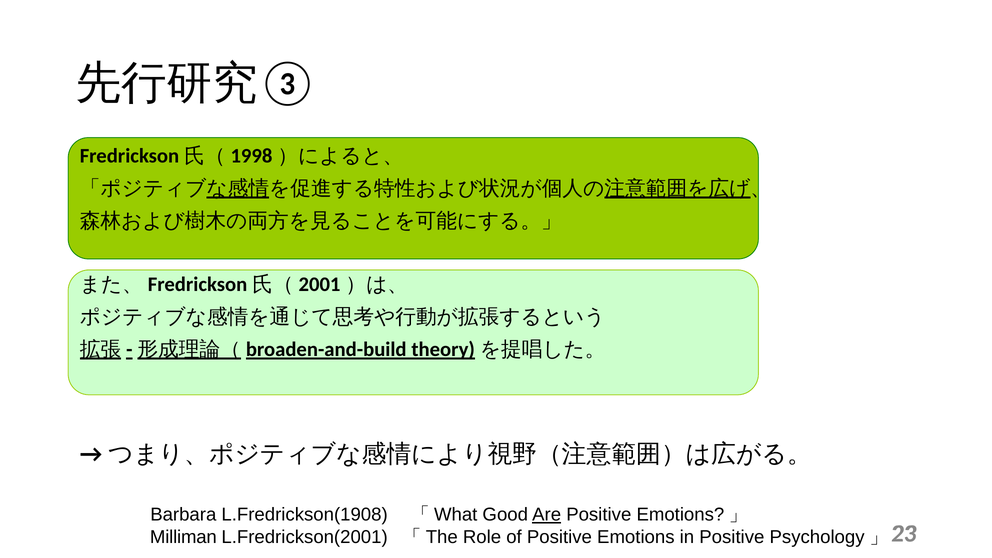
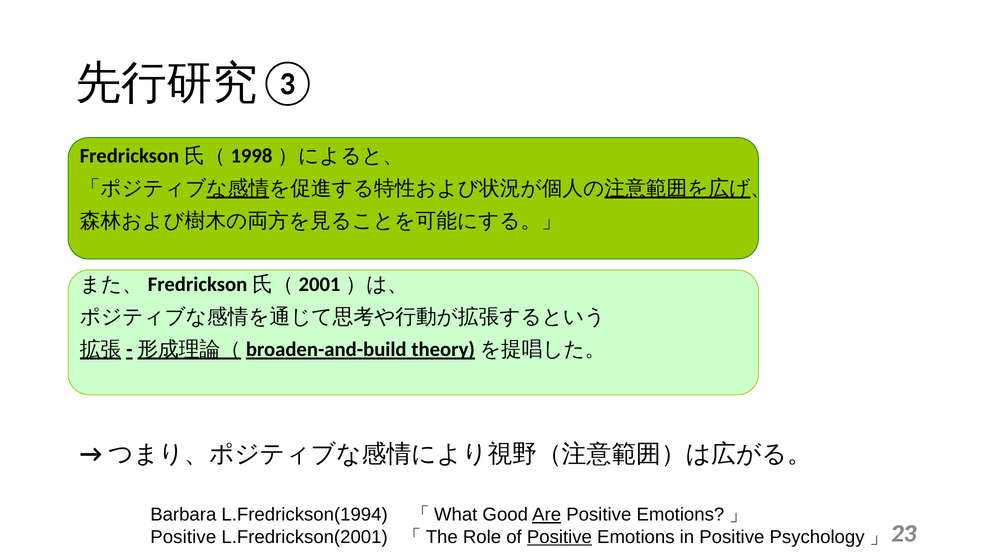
L.Fredrickson(1908: L.Fredrickson(1908 -> L.Fredrickson(1994 (305, 515)
Milliman: Milliman -> Positive (183, 537)
Positive underline: none -> present (559, 537)
